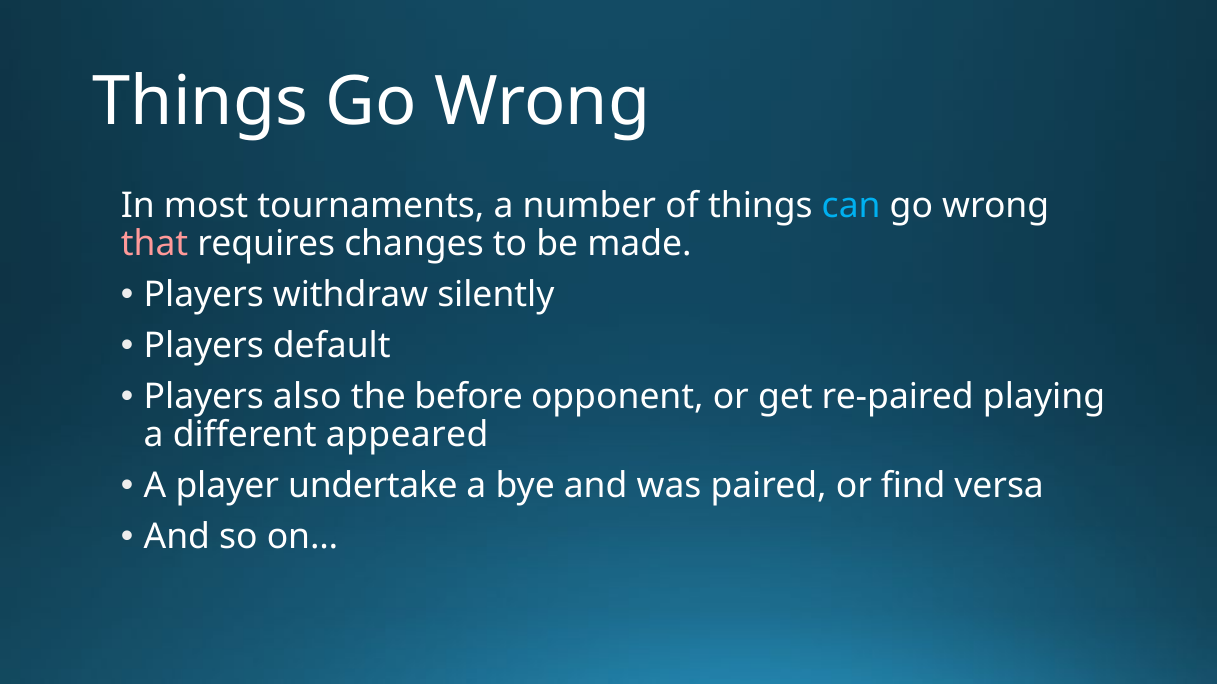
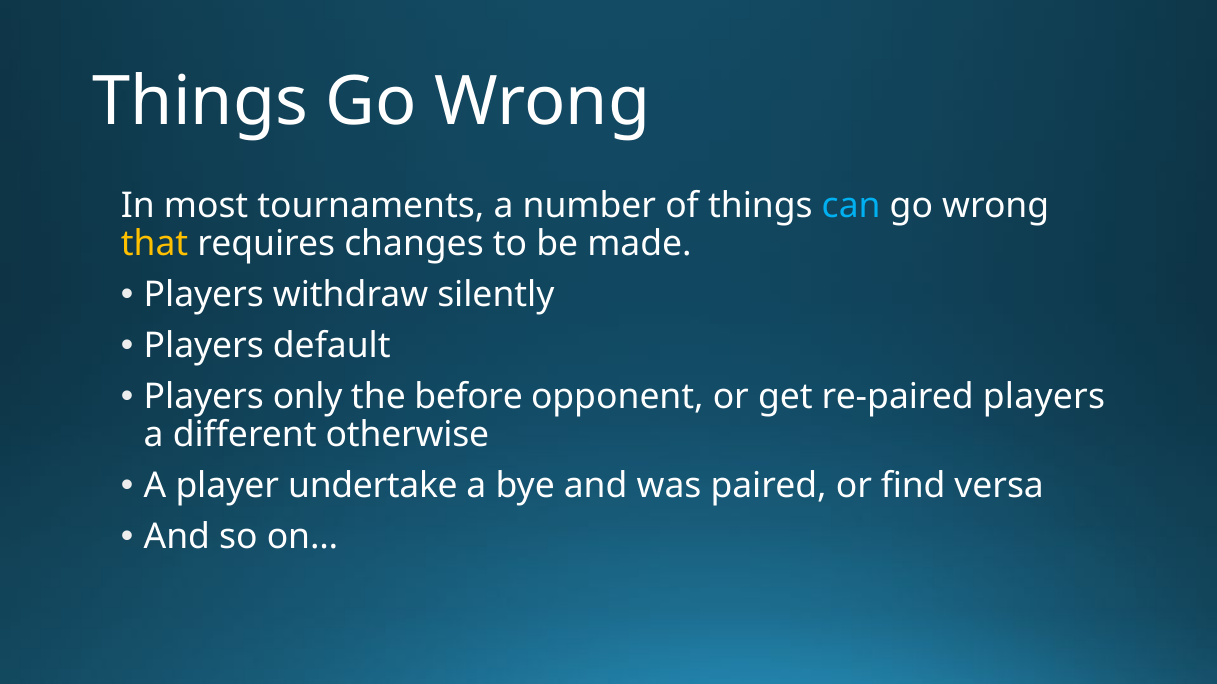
that colour: pink -> yellow (155, 244)
also: also -> only (308, 397)
re-paired playing: playing -> players (1044, 397)
appeared: appeared -> otherwise (407, 436)
